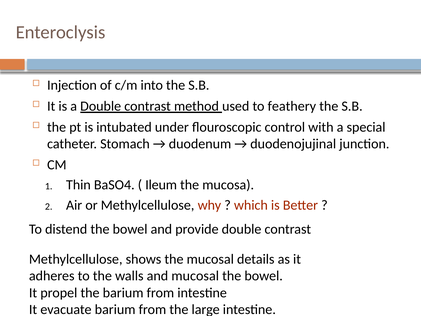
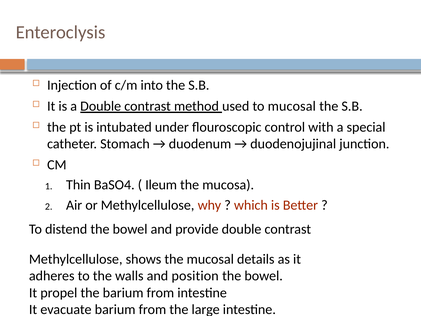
to feathery: feathery -> mucosal (292, 106)
and mucosal: mucosal -> position (195, 276)
